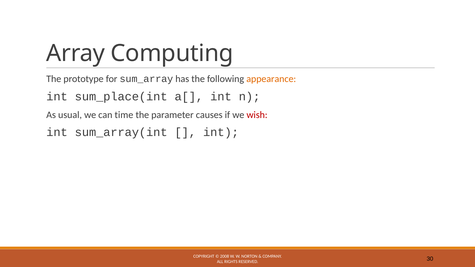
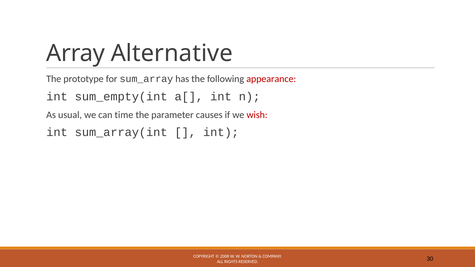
Computing: Computing -> Alternative (172, 53)
appearance colour: orange -> red (271, 79)
sum_place(int: sum_place(int -> sum_empty(int (121, 97)
